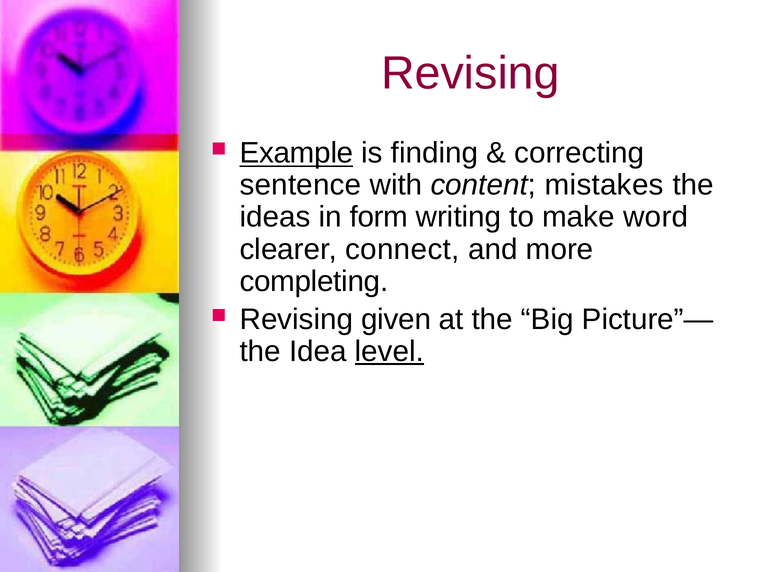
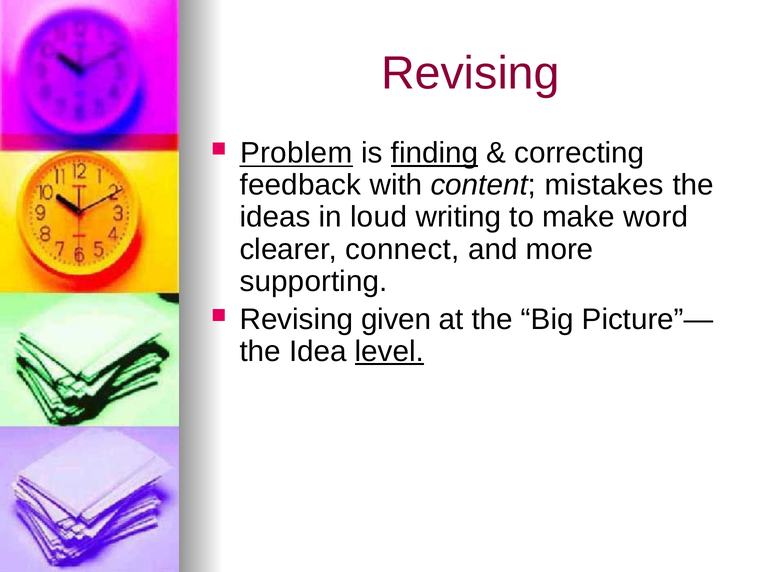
Example: Example -> Problem (296, 153)
finding underline: none -> present (435, 153)
sentence: sentence -> feedback (301, 185)
form: form -> loud (379, 217)
completing: completing -> supporting (314, 281)
